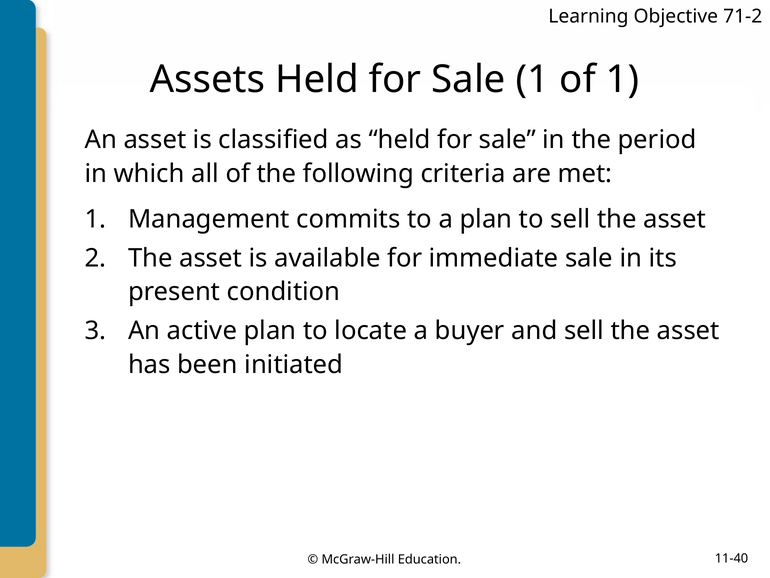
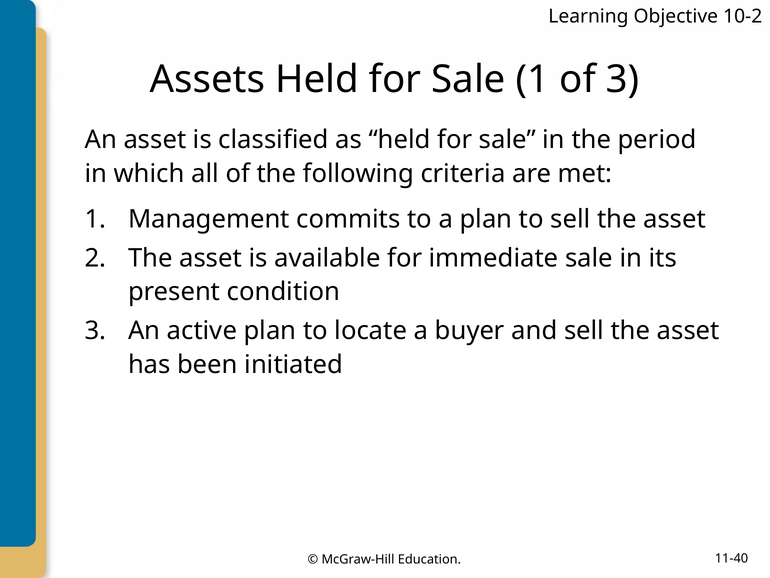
71-2: 71-2 -> 10-2 (743, 16)
of 1: 1 -> 3 (623, 80)
